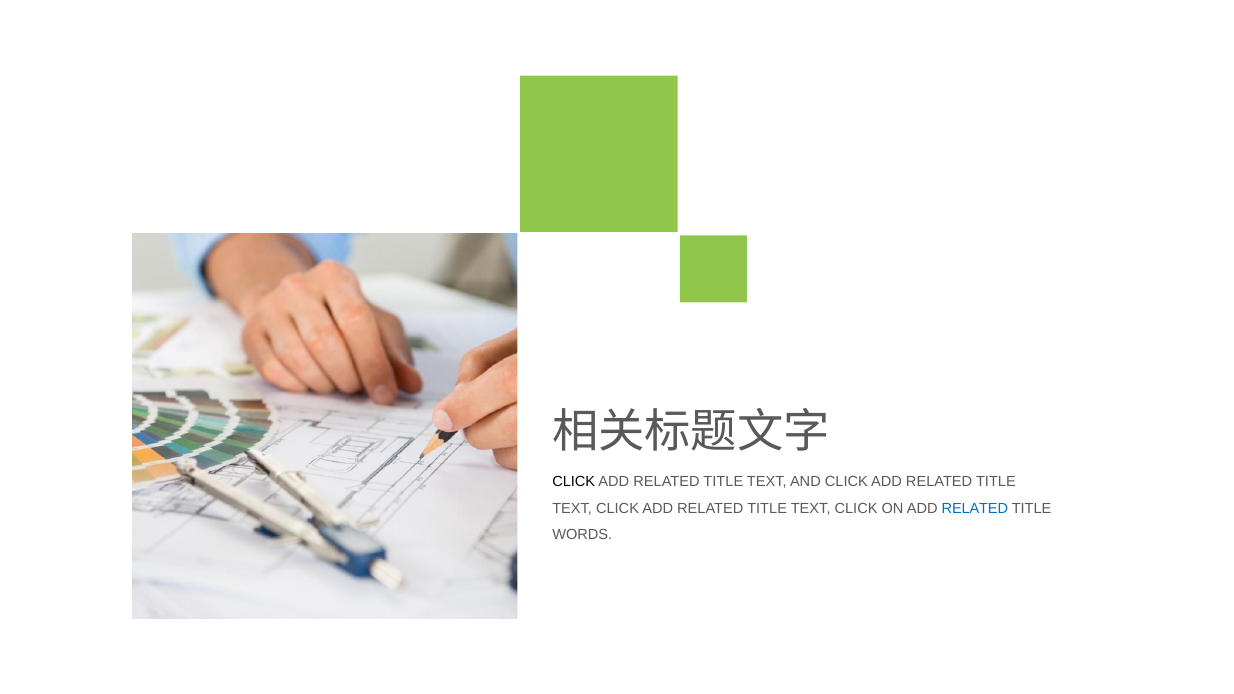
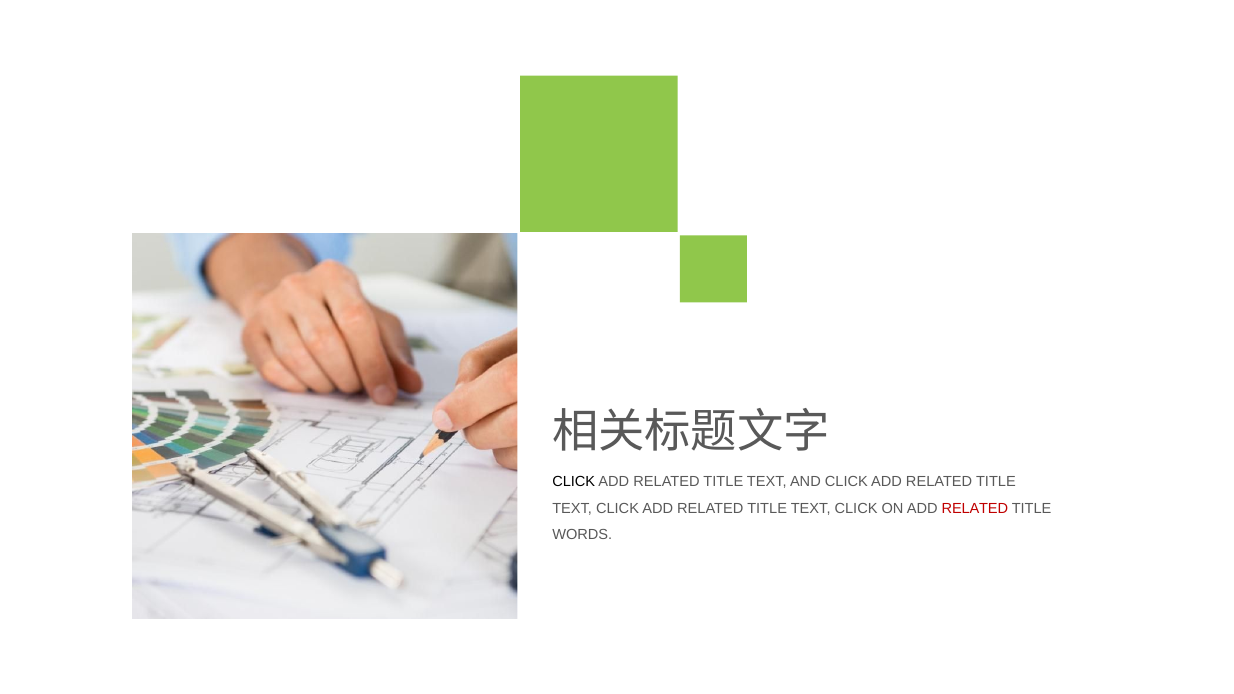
RELATED colour: blue -> red (975, 508)
